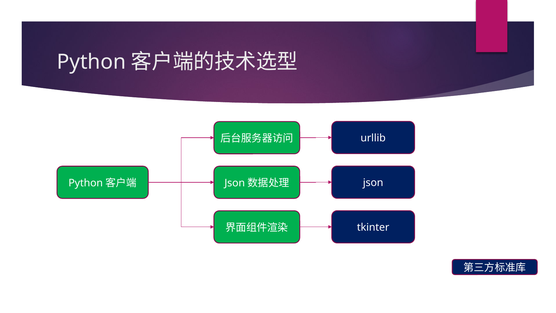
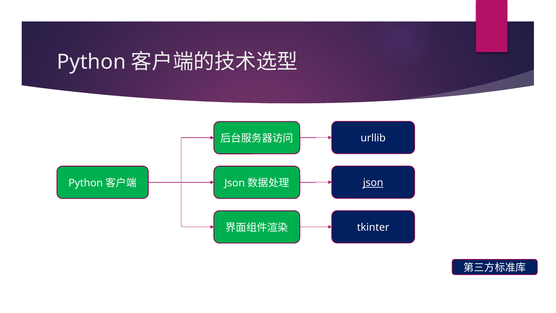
json underline: none -> present (373, 183)
